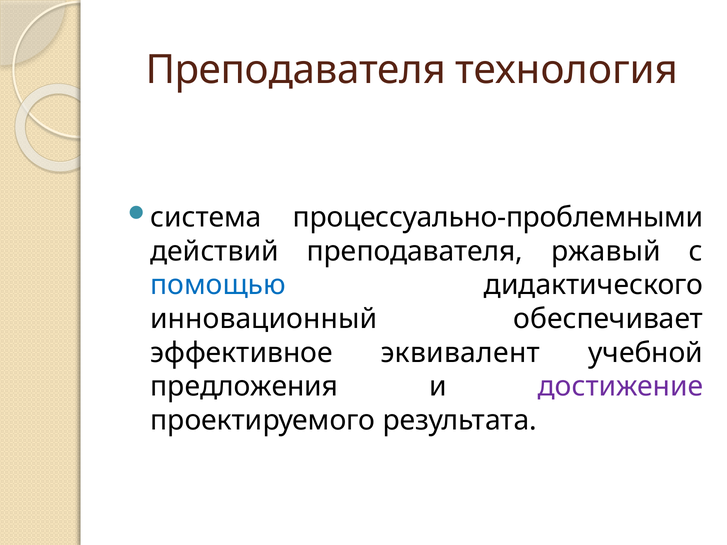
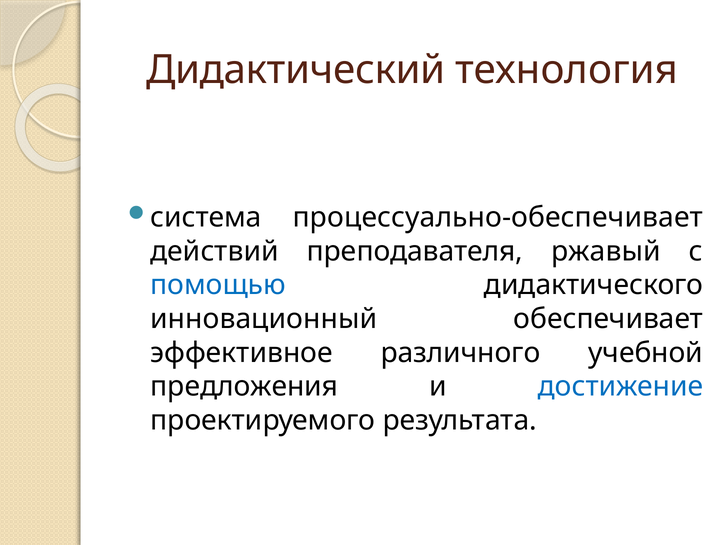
Преподавателя: Преподавателя -> Дидактический (296, 70)
процессуально-проблемными: процессуально-проблемными -> процессуально-обеспечивает (498, 217)
эквивалент: эквивалент -> различного (460, 353)
достижение colour: purple -> blue (621, 387)
